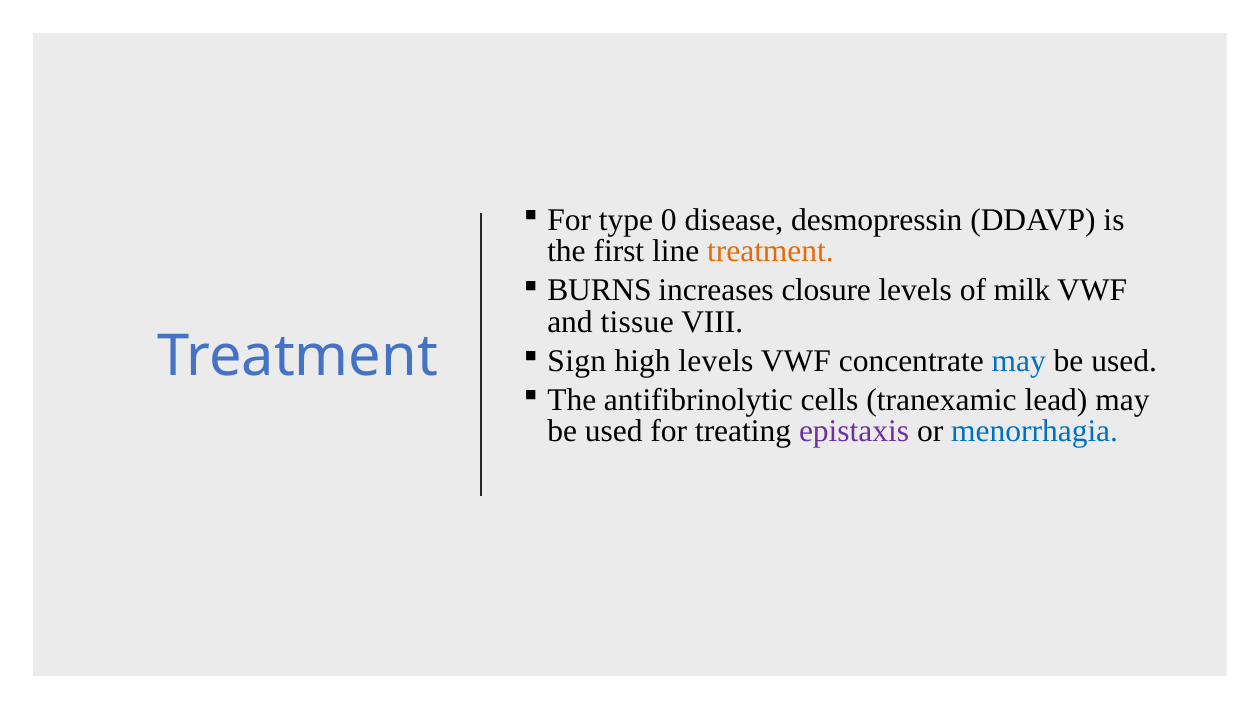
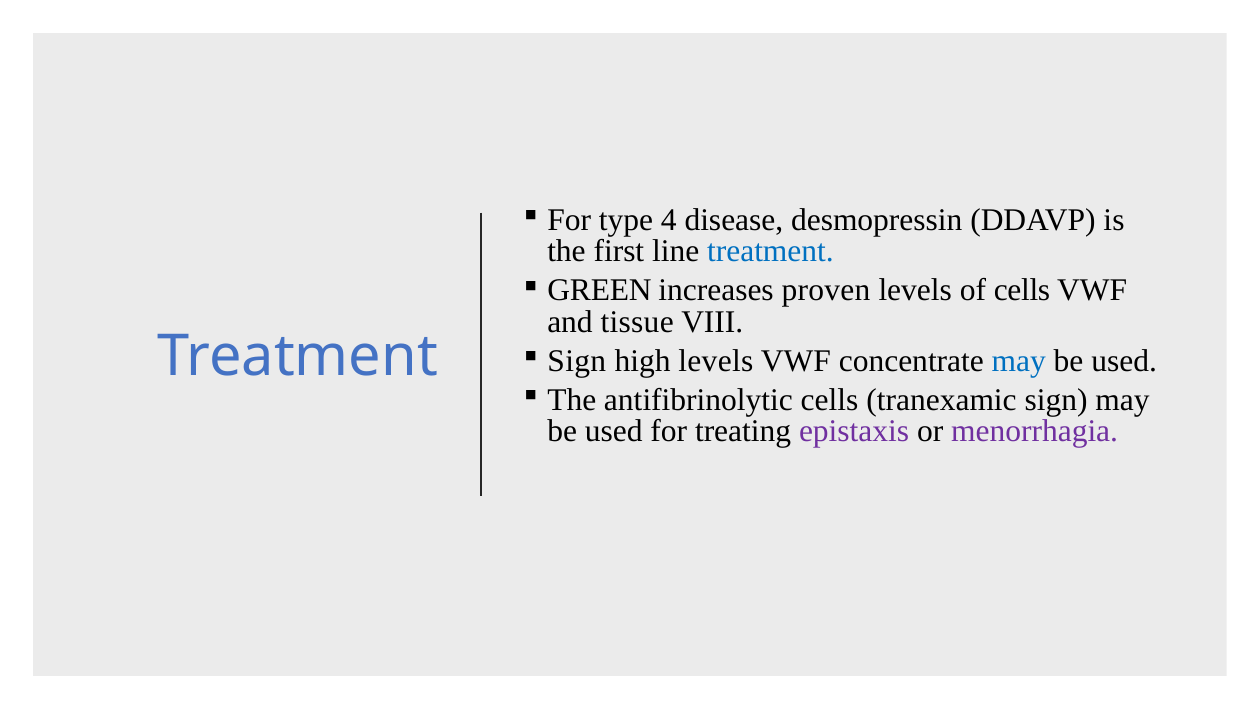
0: 0 -> 4 (669, 220)
treatment colour: orange -> blue (770, 251)
BURNS: BURNS -> GREEN (600, 290)
closure: closure -> proven (826, 290)
of milk: milk -> cells (1022, 290)
tranexamic lead: lead -> sign (1056, 400)
menorrhagia colour: blue -> purple (1035, 431)
